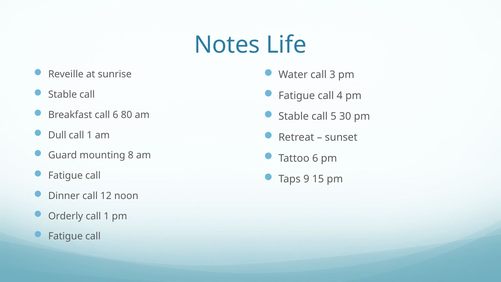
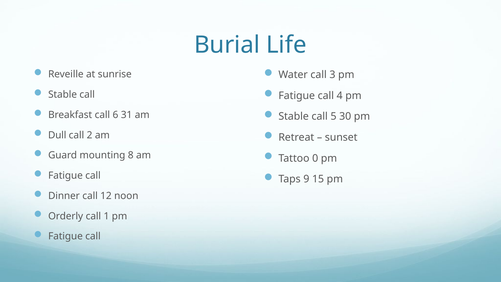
Notes: Notes -> Burial (227, 45)
80: 80 -> 31 (127, 115)
1: 1 -> 2 (90, 135)
Tattoo 6: 6 -> 0 (315, 158)
